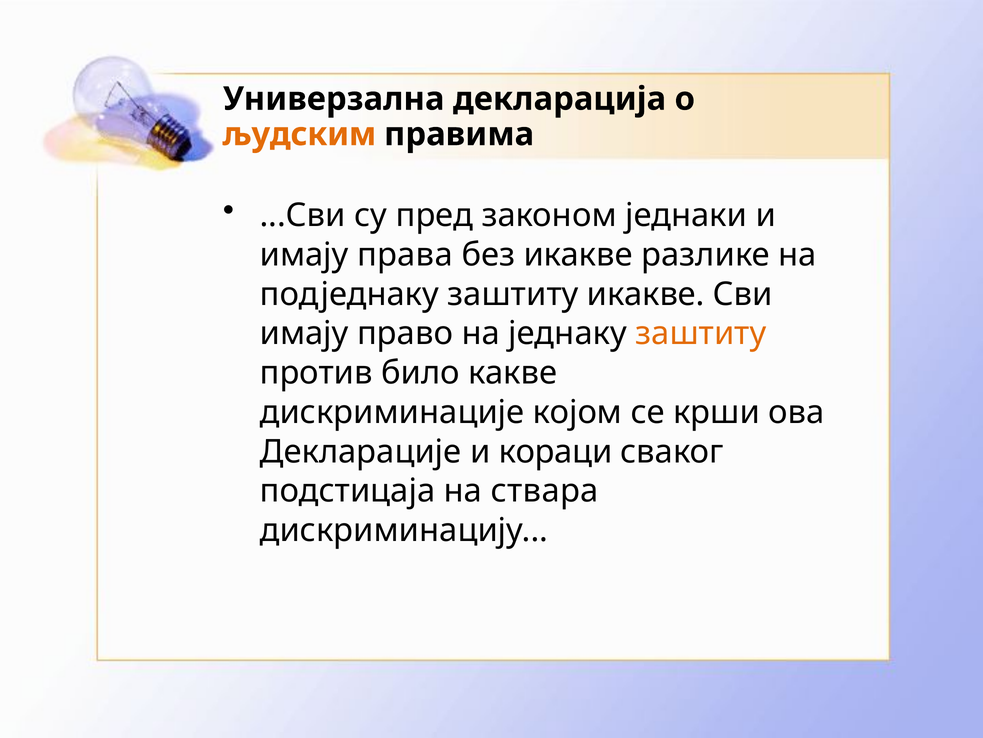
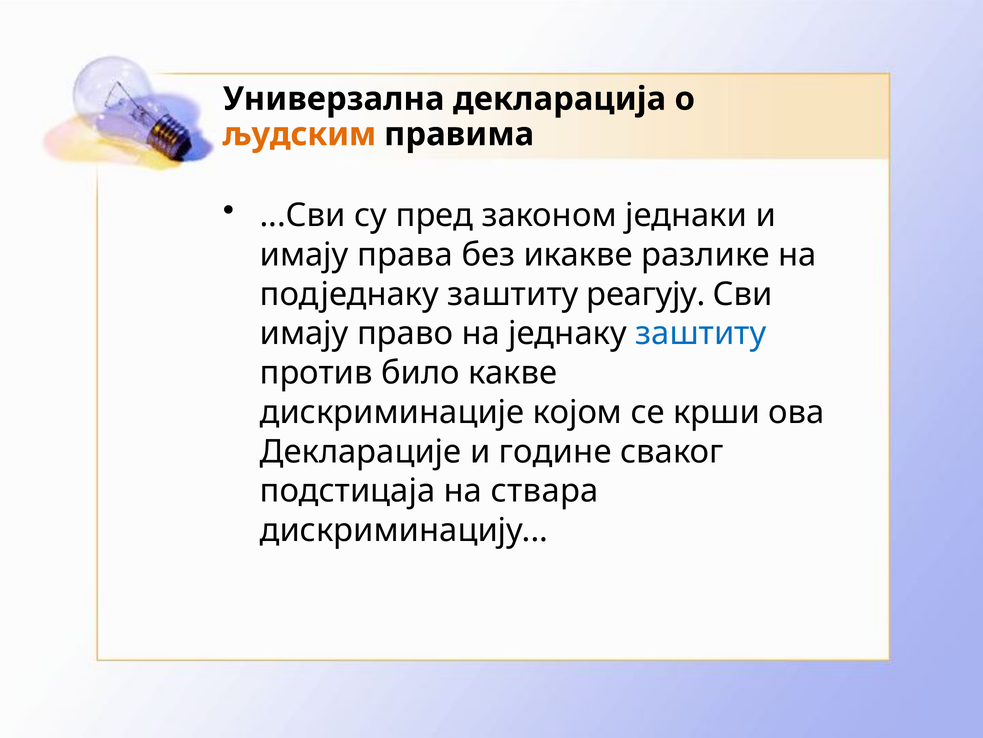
заштиту икакве: икакве -> реагују (646, 294)
заштиту colour: orange -> blue (701, 333)
кораци: кораци -> године (555, 451)
